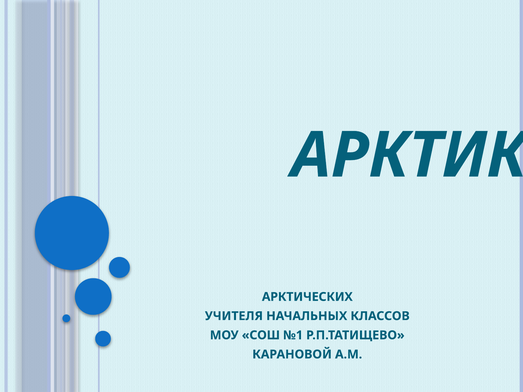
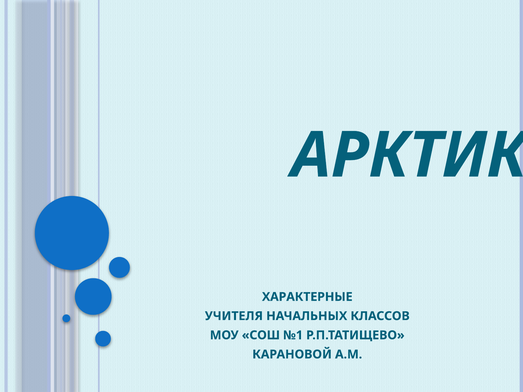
АРКТИЧЕСКИХ: АРКТИЧЕСКИХ -> ХАРАКТЕРНЫЕ (307, 297)
